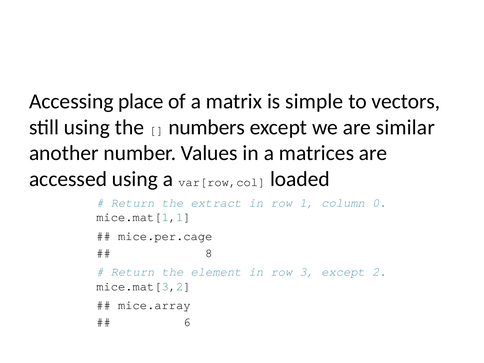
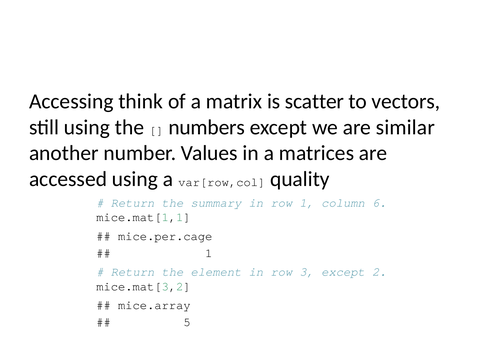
place: place -> think (141, 102)
simple: simple -> scatter (314, 102)
loaded: loaded -> quality (300, 179)
extract: extract -> summary (216, 203)
0: 0 -> 6 (379, 203)
8: 8 -> 1 (209, 253)
6: 6 -> 5 (187, 322)
